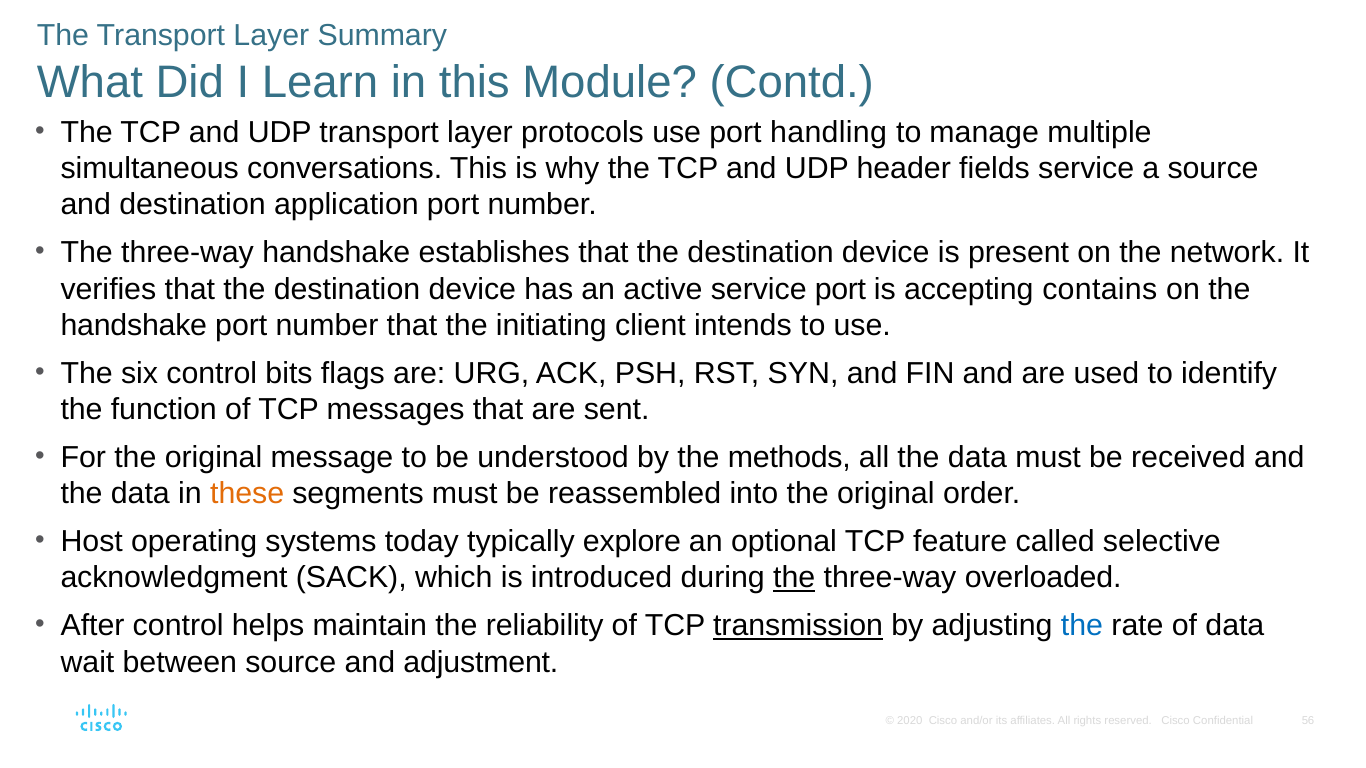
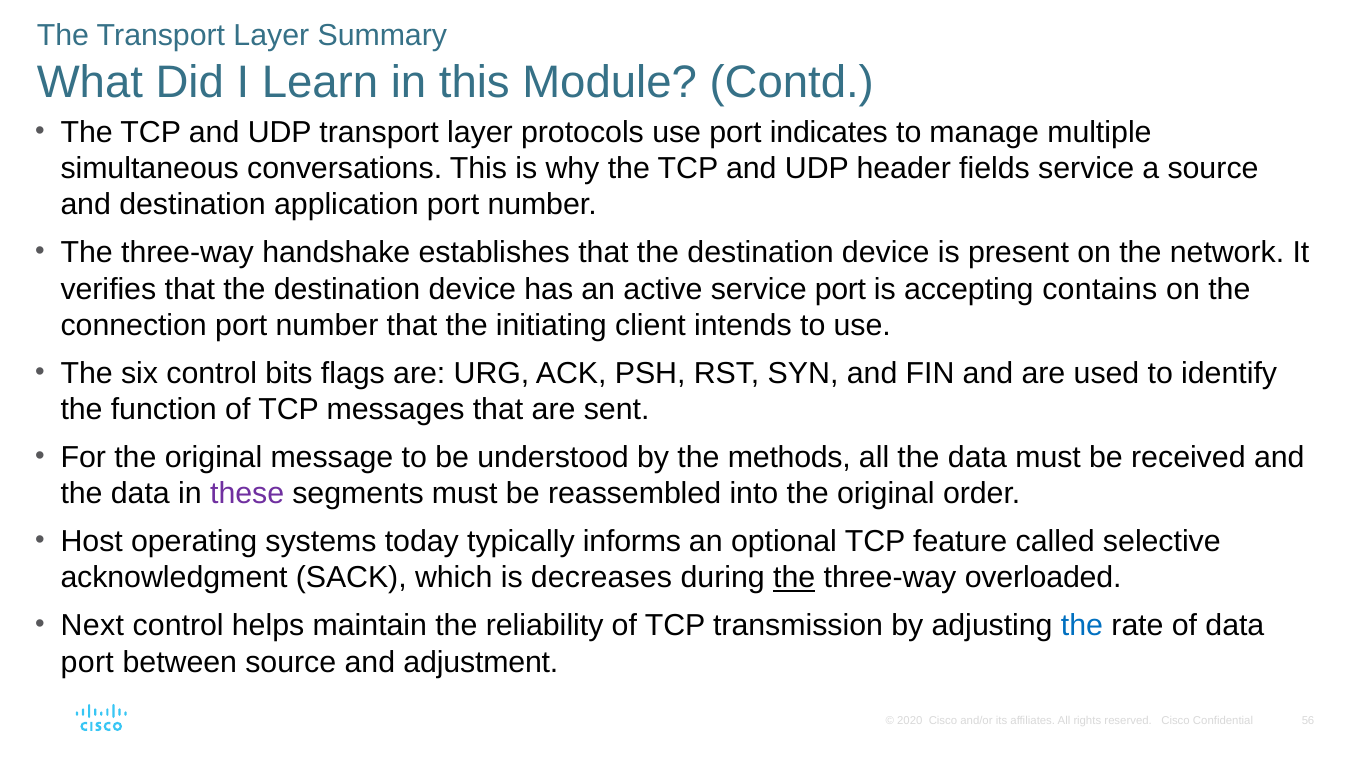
handling: handling -> indicates (829, 132)
handshake: handshake -> connection (134, 326)
these colour: orange -> purple (247, 494)
explore: explore -> informs (632, 542)
introduced: introduced -> decreases (602, 578)
After: After -> Next (92, 626)
transmission underline: present -> none (798, 626)
wait: wait -> port (87, 662)
